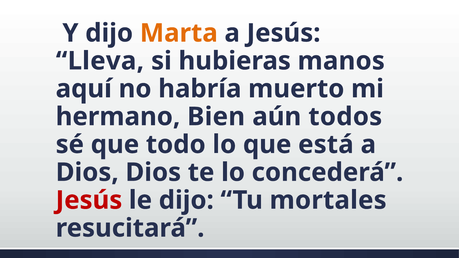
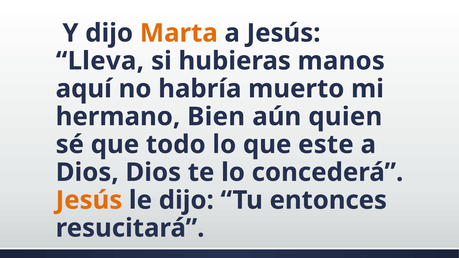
todos: todos -> quien (345, 117)
está: está -> este (326, 145)
Jesús colour: red -> orange (89, 200)
mortales: mortales -> entonces (328, 200)
